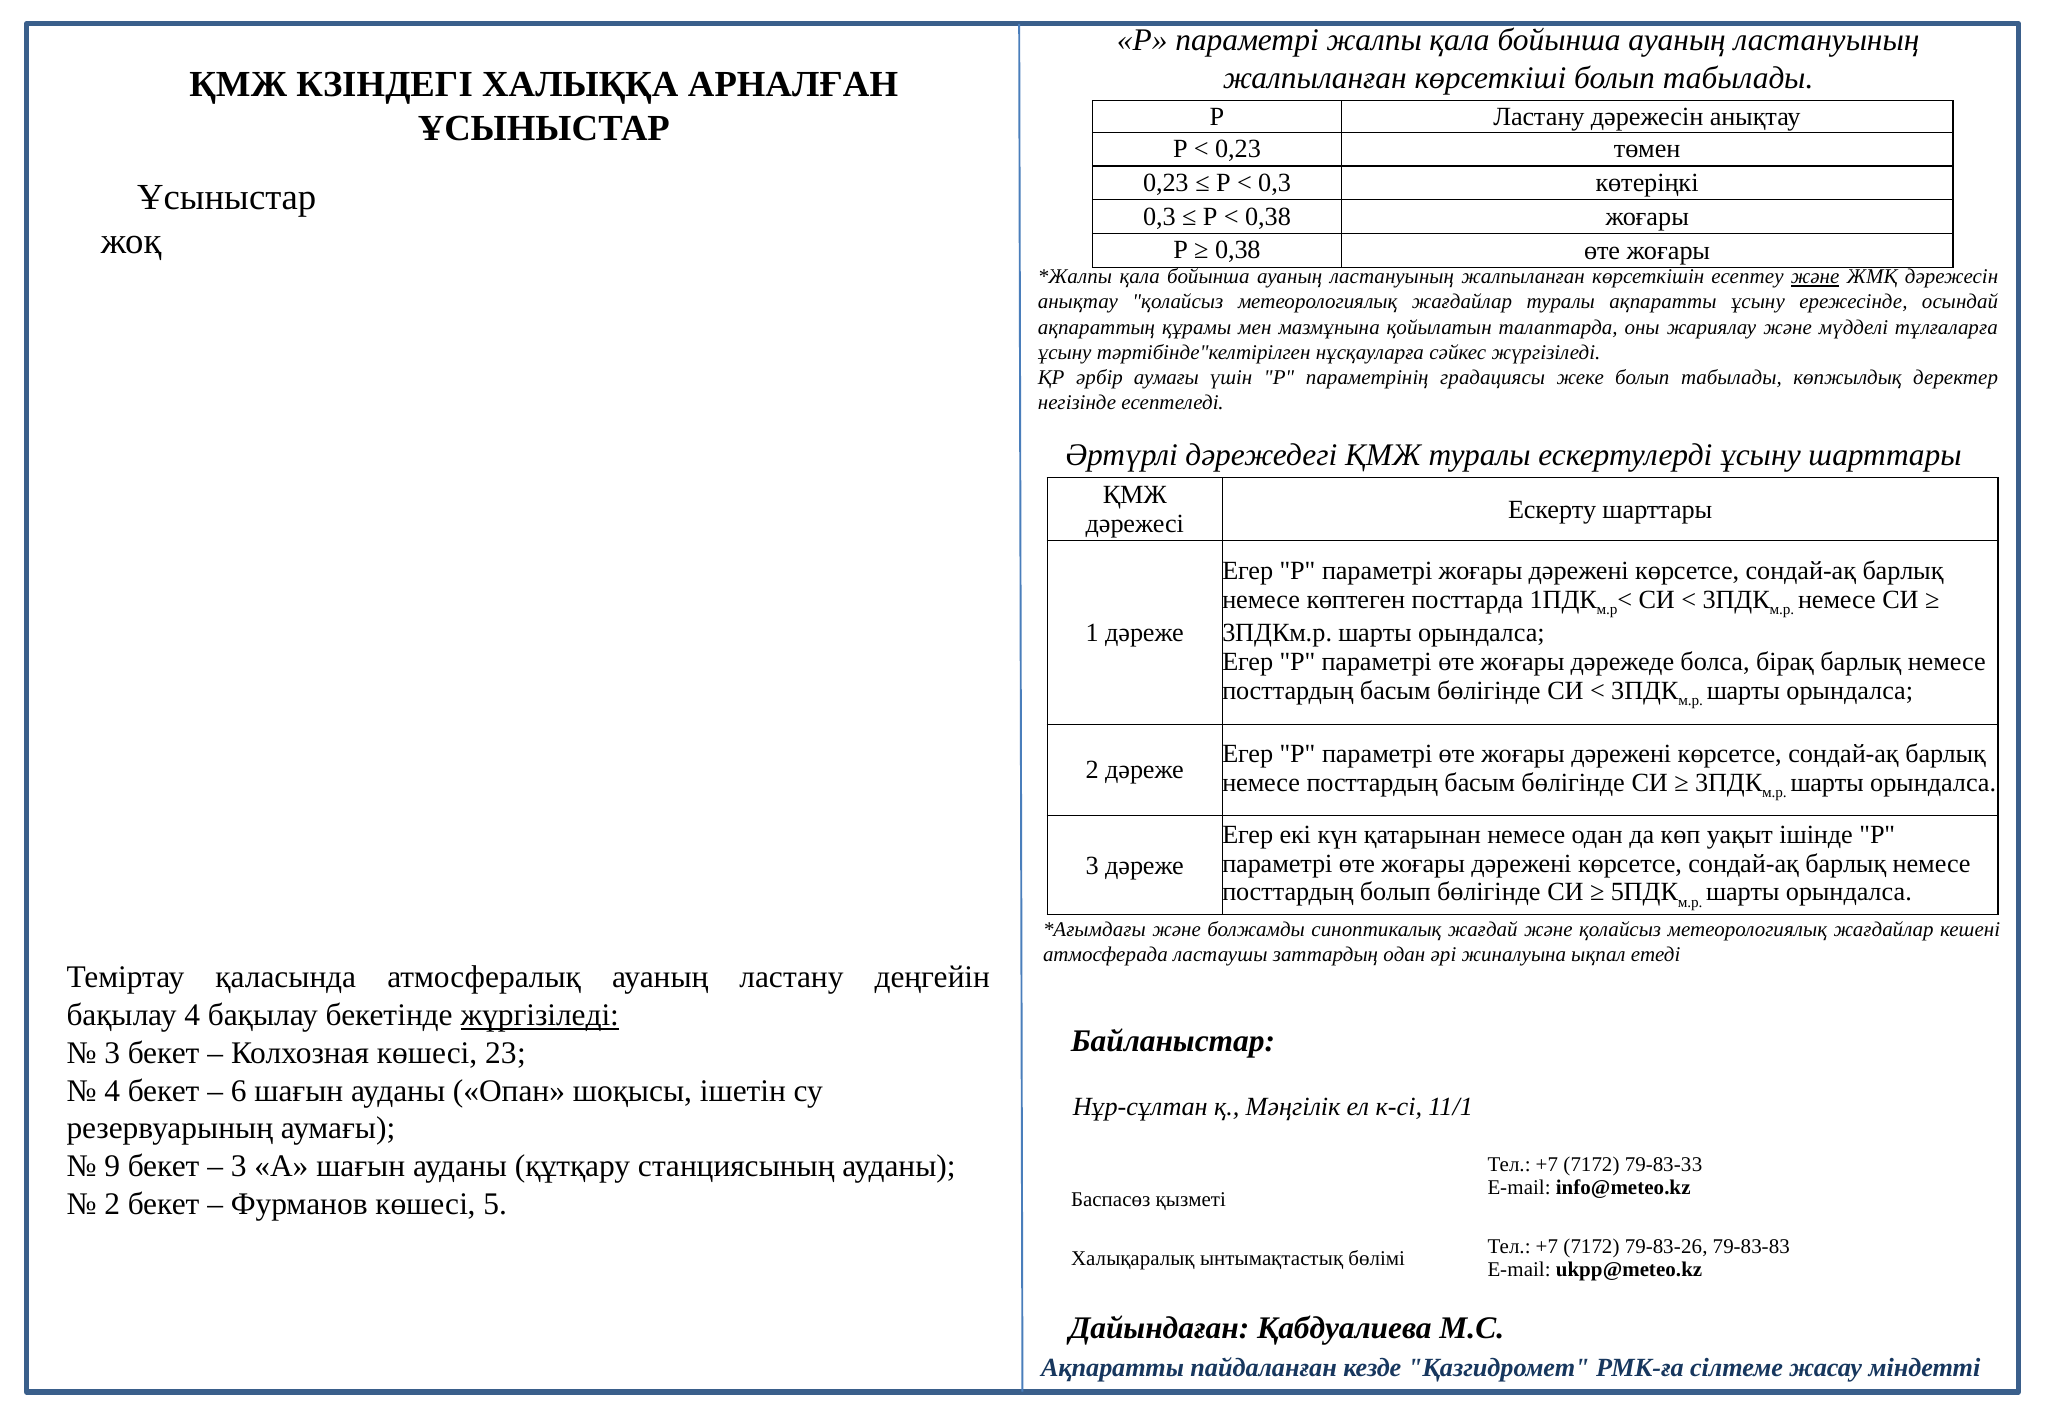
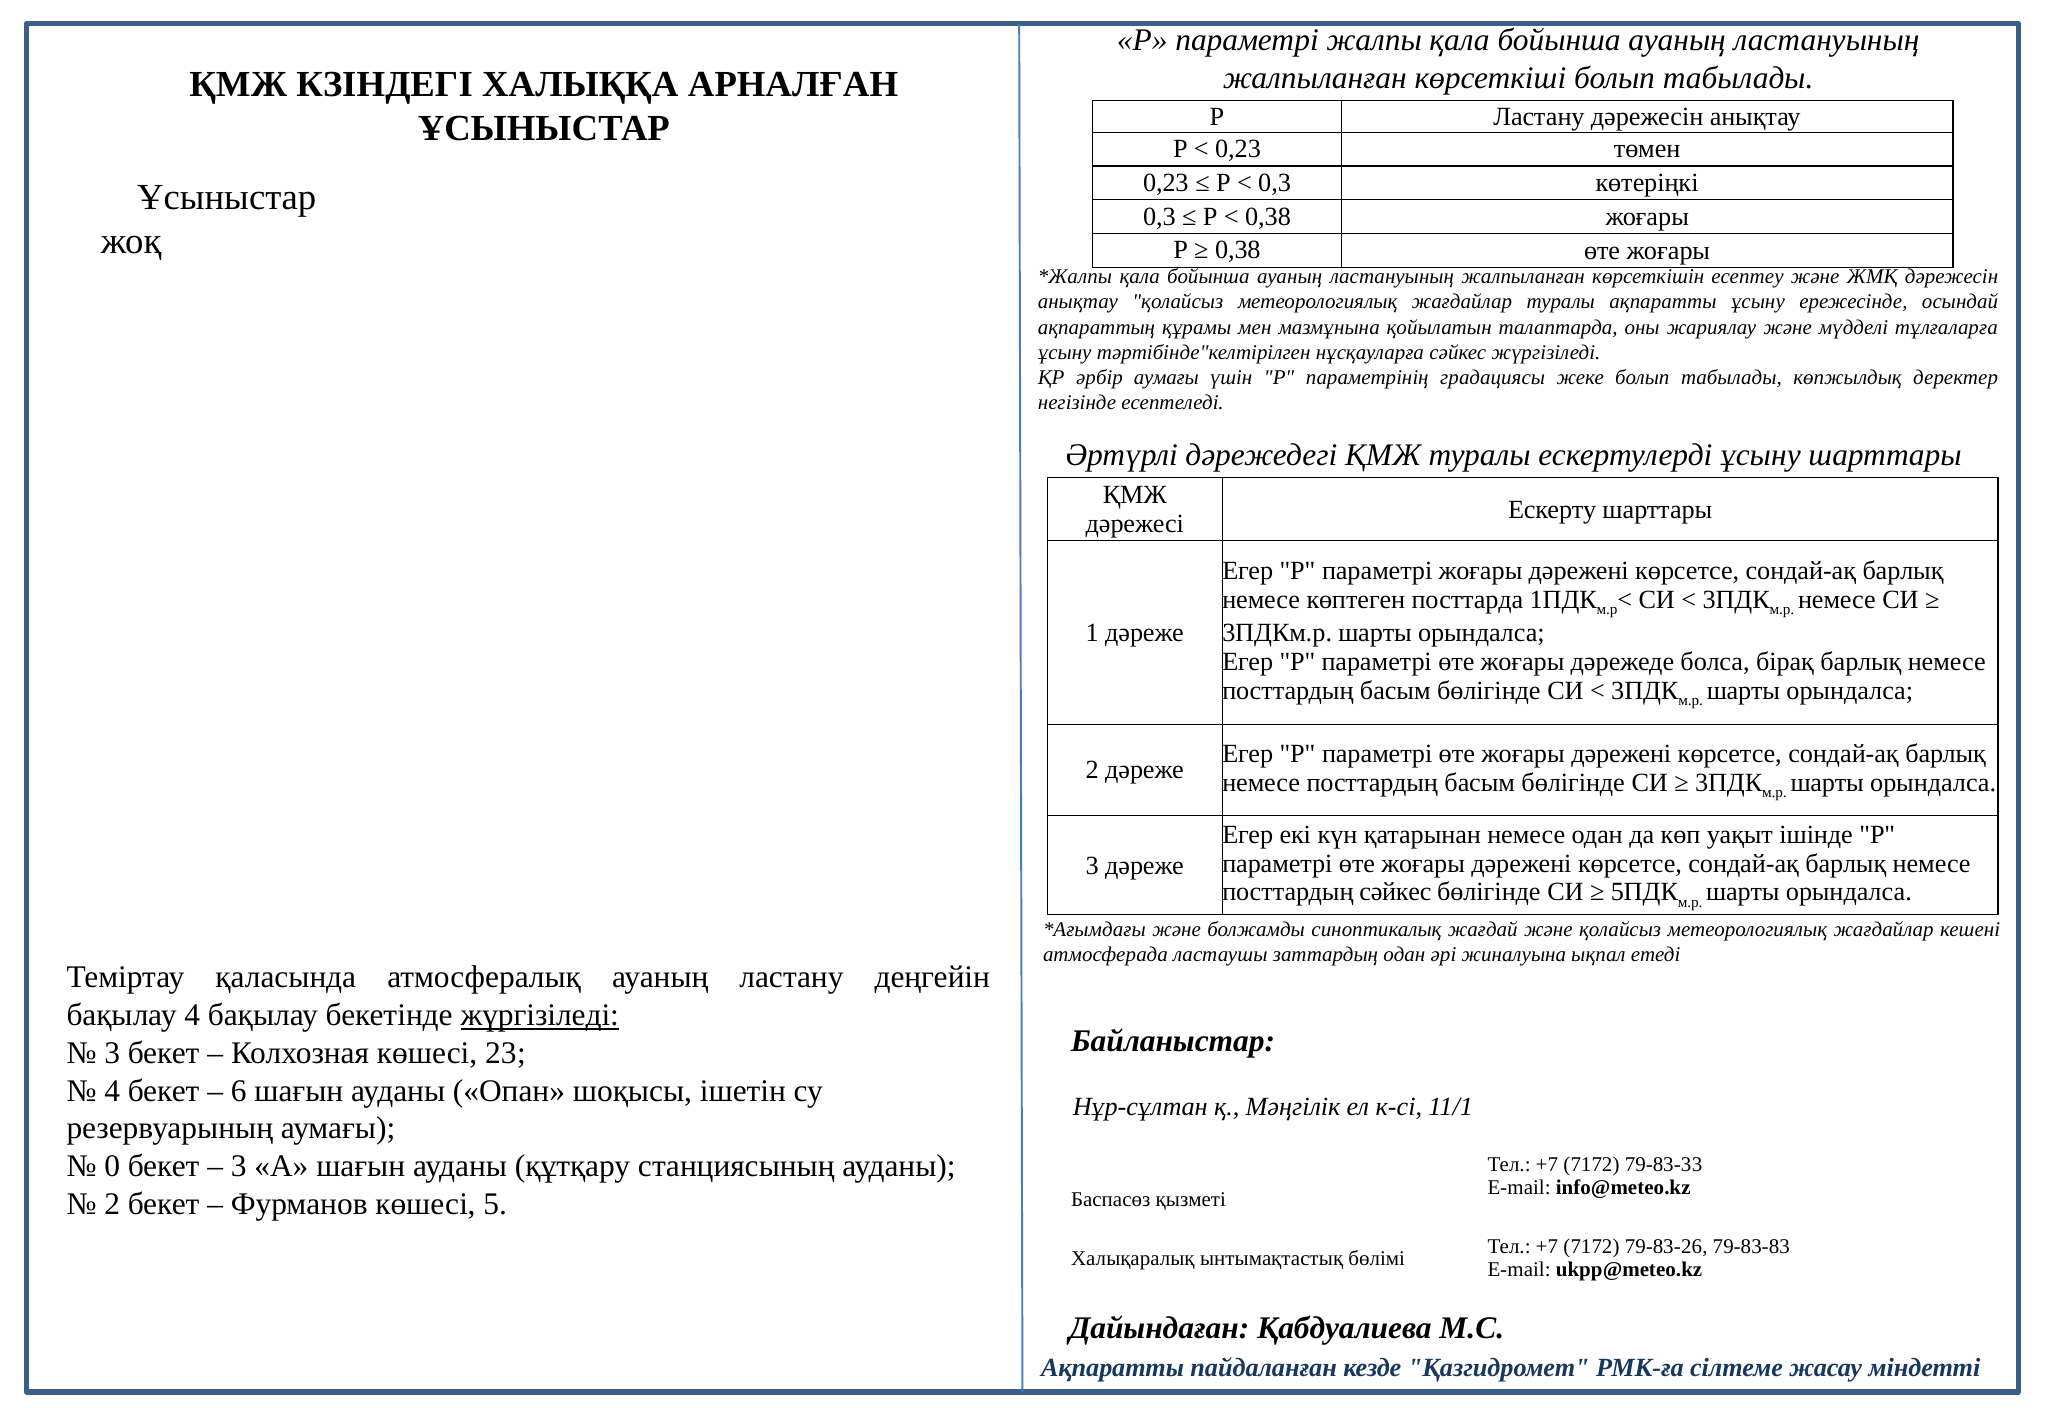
және underline: present -> none (1815, 277)
посттардың болып: болып -> сәйкес (1395, 892)
9: 9 -> 0 (112, 1166)
